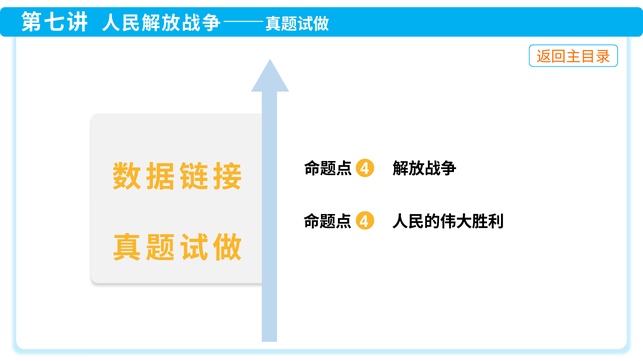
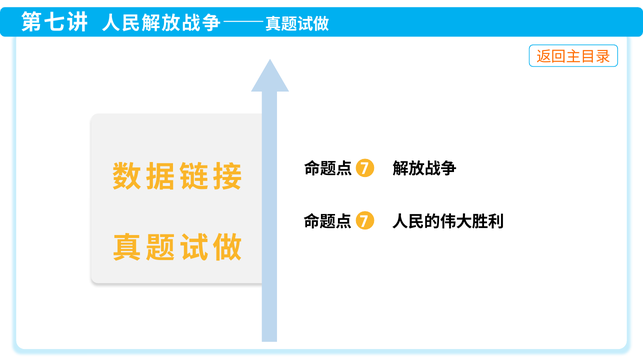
4: 4 -> 7 (365, 169)
4: 4 -> 7 (364, 223)
